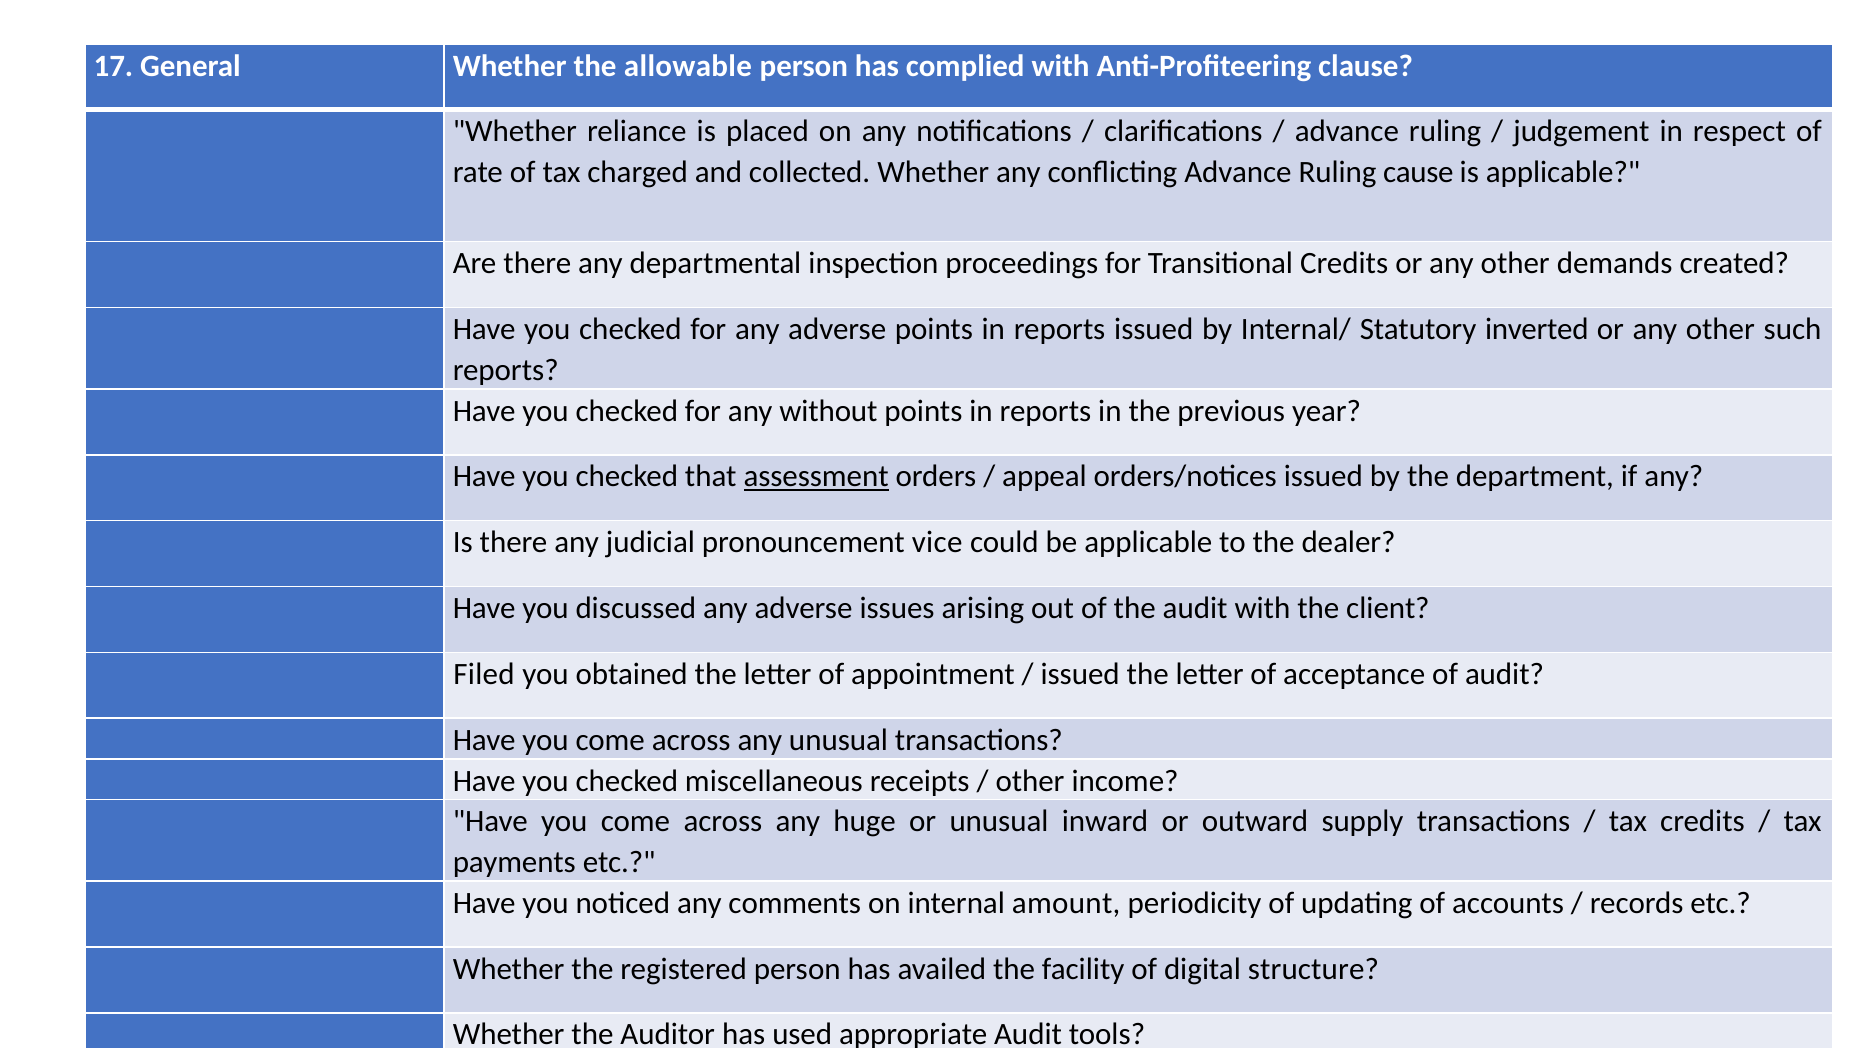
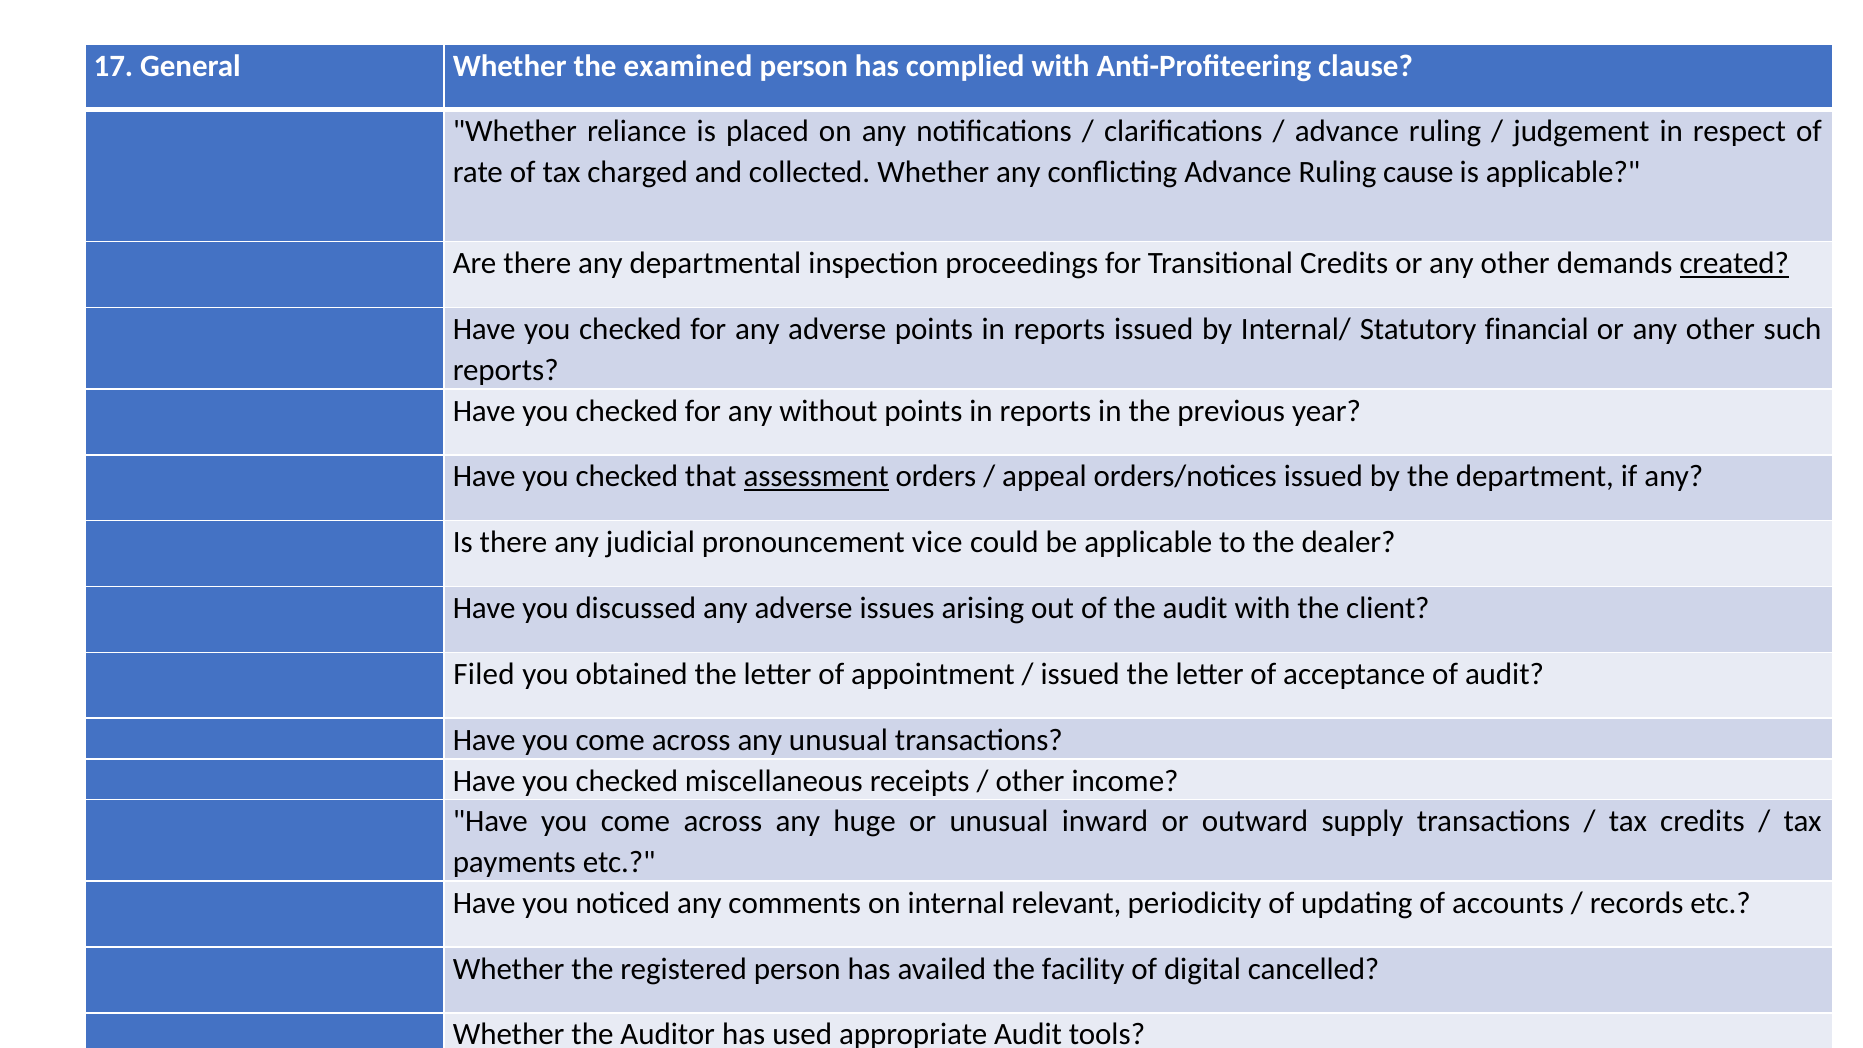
allowable: allowable -> examined (688, 66)
created underline: none -> present (1734, 264)
inverted: inverted -> financial (1537, 329)
amount: amount -> relevant (1066, 903)
structure: structure -> cancelled (1314, 969)
